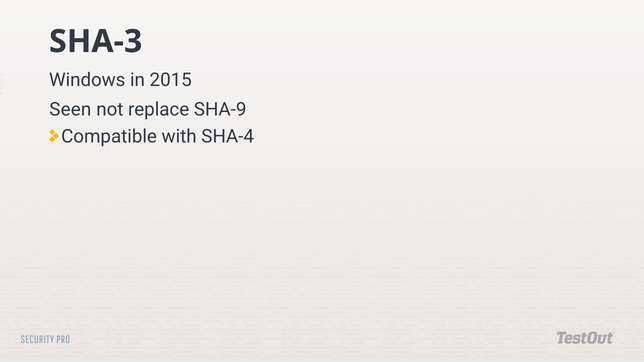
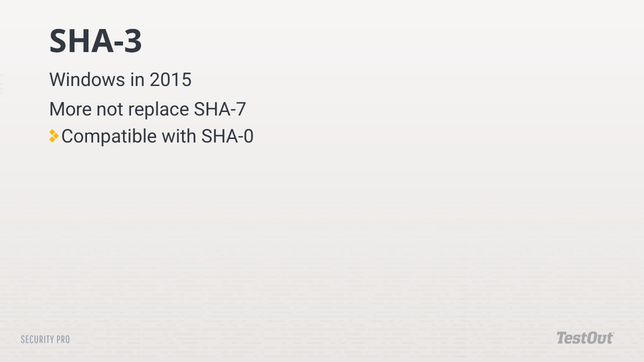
Seen: Seen -> More (70, 110)
SHA-9: SHA-9 -> SHA-7 (220, 110)
SHA-4: SHA-4 -> SHA-0 (228, 137)
